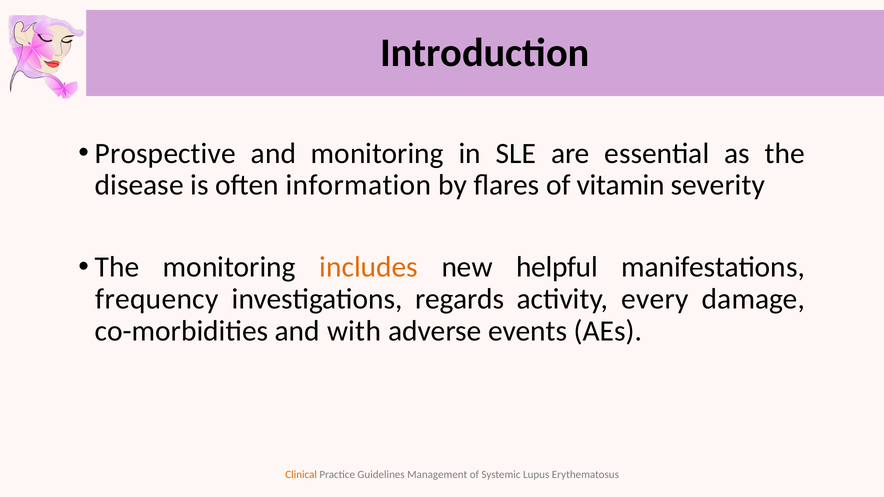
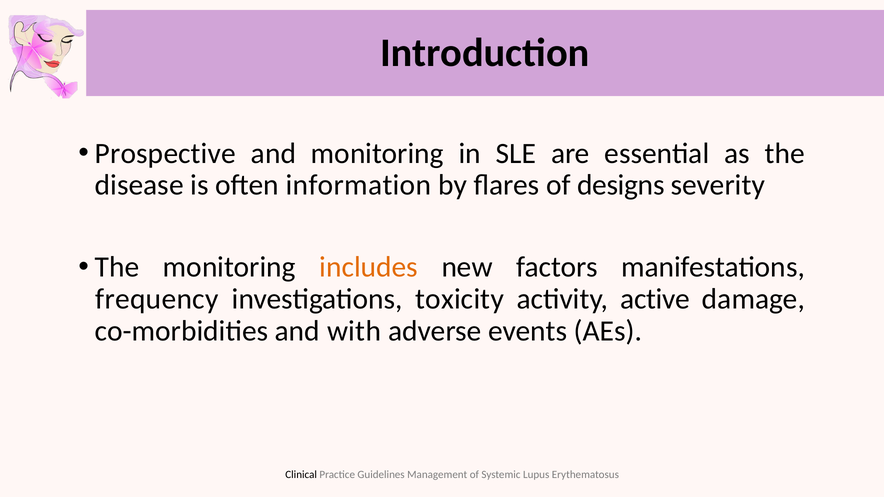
vitamin: vitamin -> designs (621, 185)
helpful: helpful -> factors (557, 267)
regards: regards -> toxicity (460, 299)
every: every -> active (655, 299)
Clinical colour: orange -> black (301, 475)
